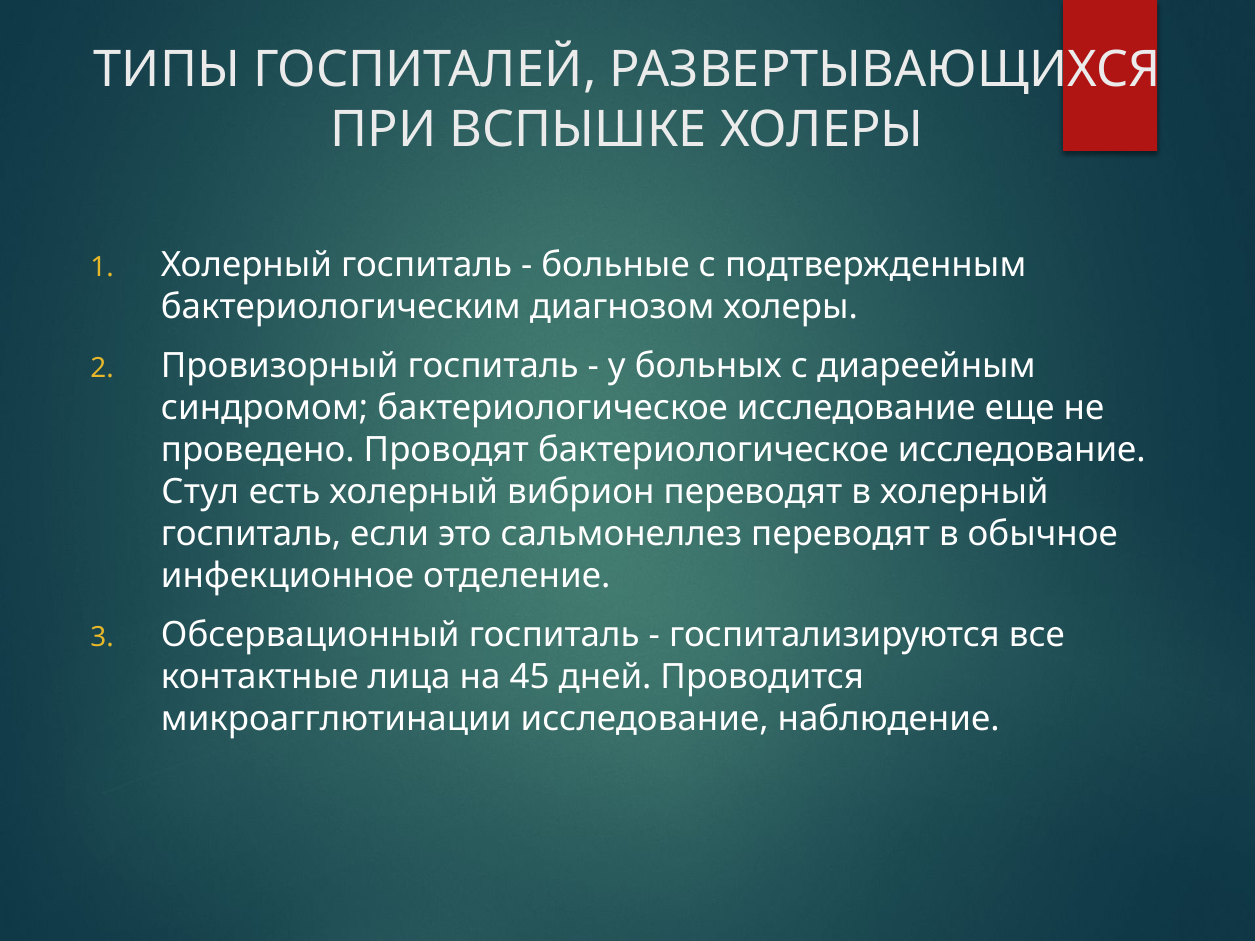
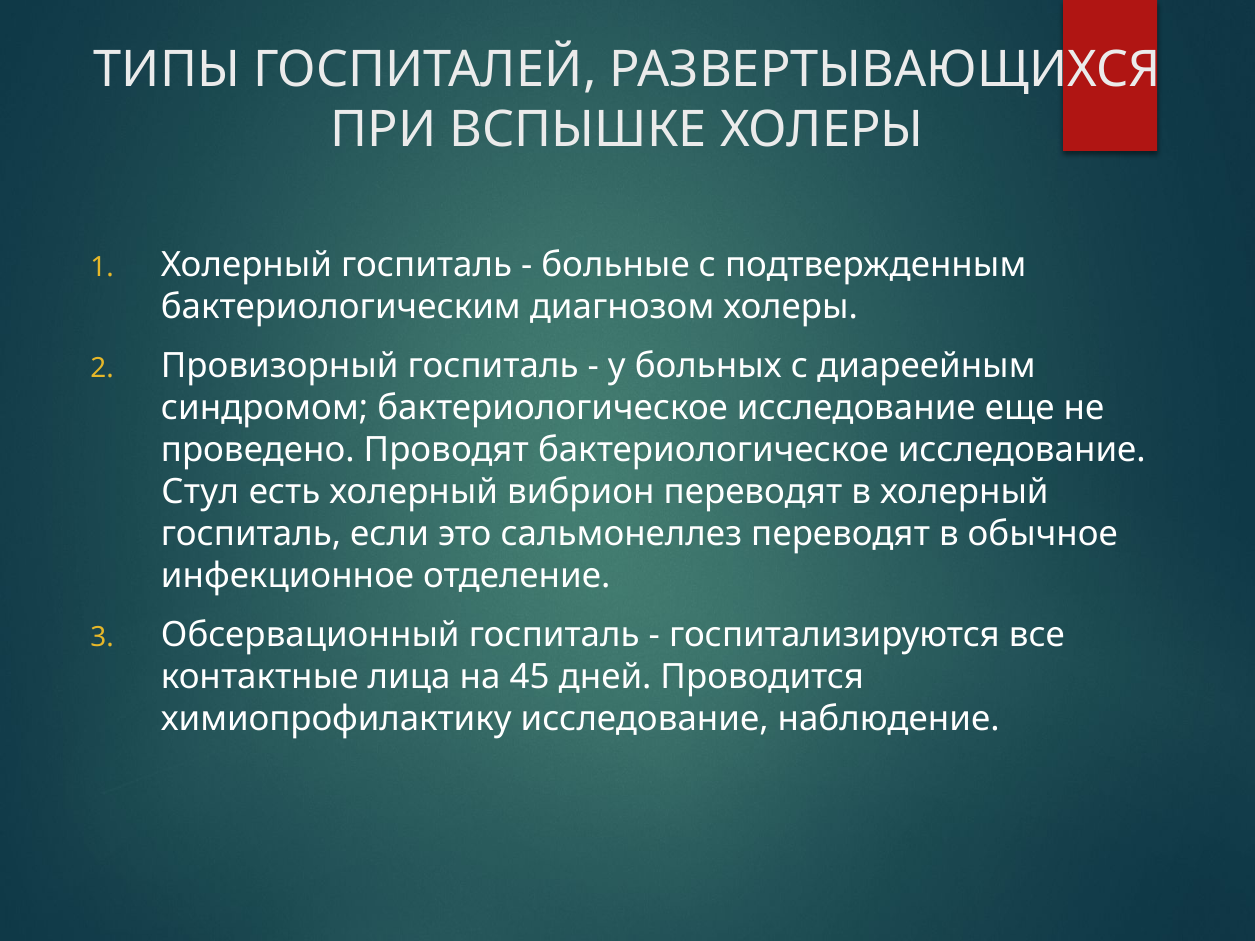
микроагглютинации: микроагглютинации -> химиопрофилактику (336, 719)
